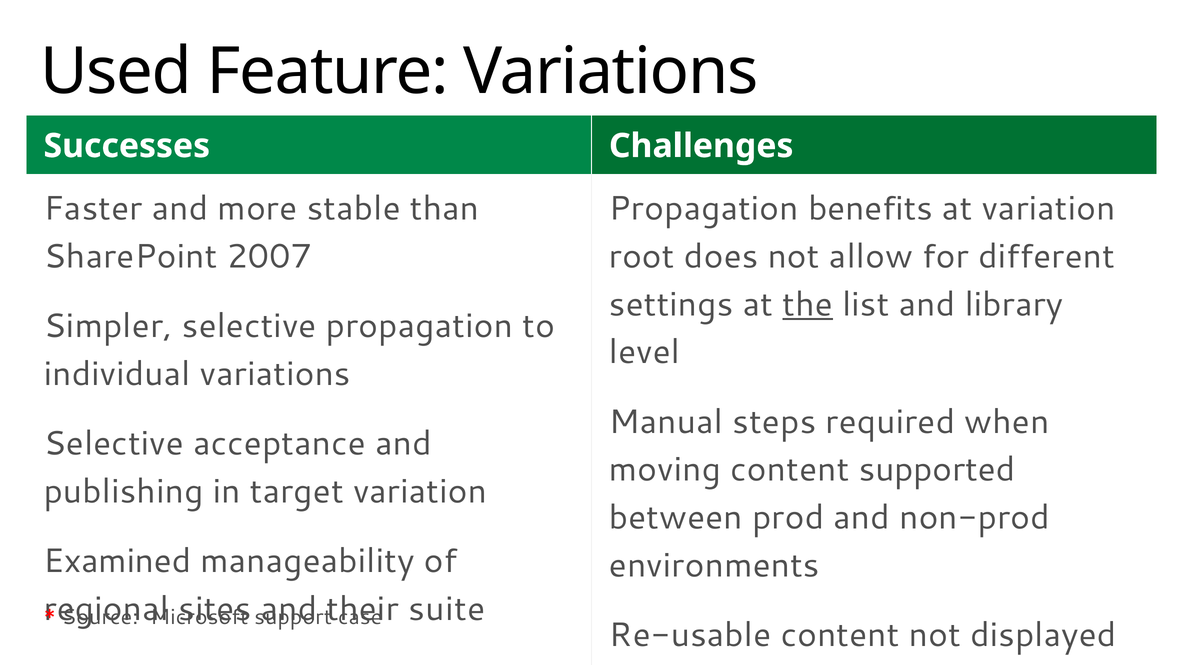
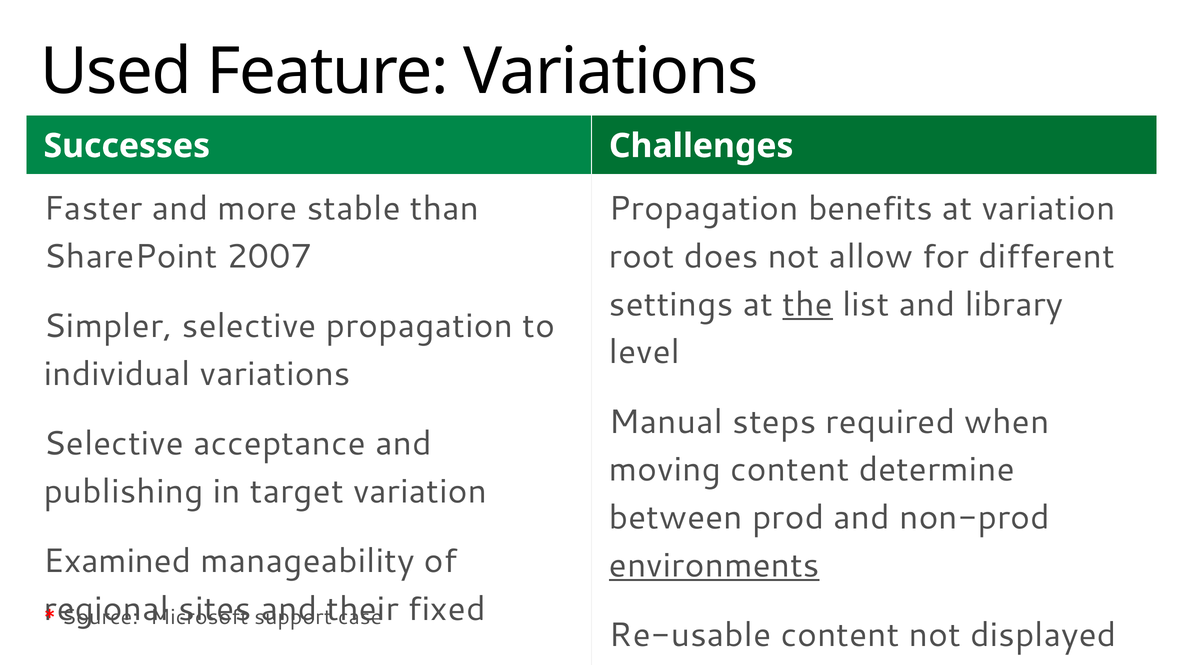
supported: supported -> determine (937, 470)
environments underline: none -> present (714, 566)
suite: suite -> fixed (447, 609)
